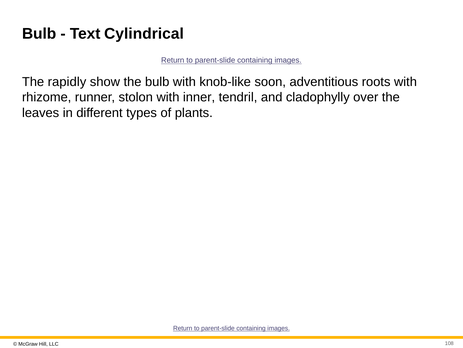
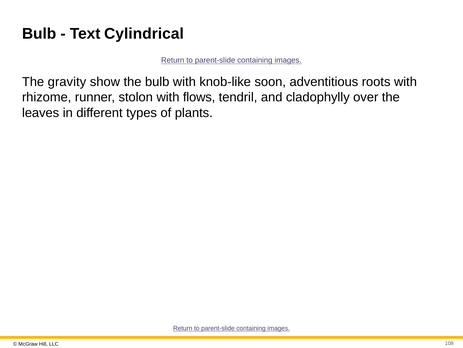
rapidly: rapidly -> gravity (67, 82)
inner: inner -> flows (199, 97)
